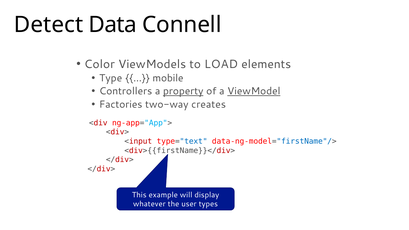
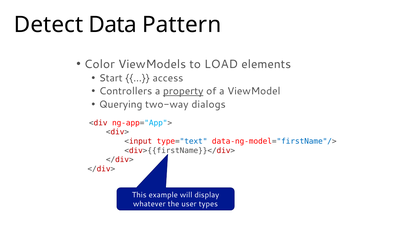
Connell: Connell -> Pattern (182, 25)
Type: Type -> Start (111, 78)
mobile: mobile -> access (168, 78)
ViewModel underline: present -> none (254, 91)
Factories: Factories -> Querying (121, 104)
creates: creates -> dialogs (209, 104)
